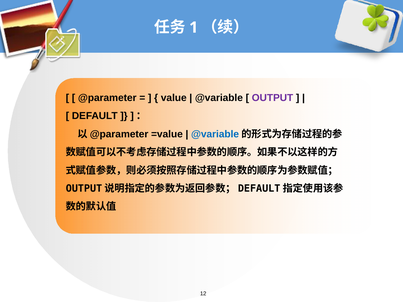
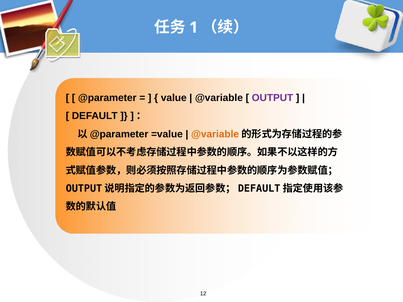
@variable colour: blue -> orange (215, 134)
